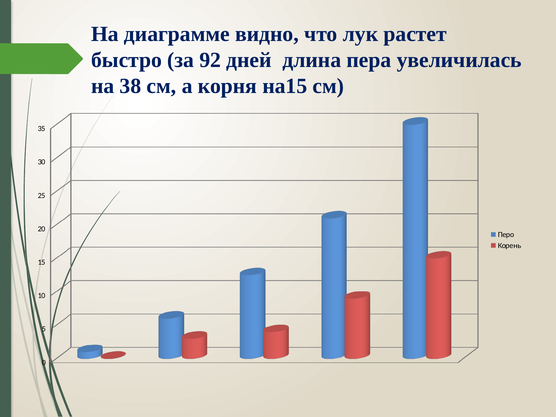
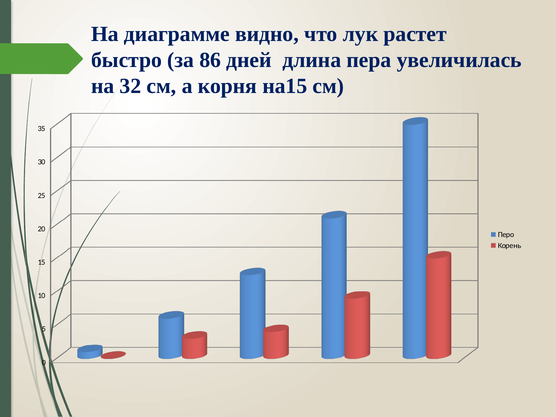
92: 92 -> 86 (210, 60)
38: 38 -> 32 (130, 86)
